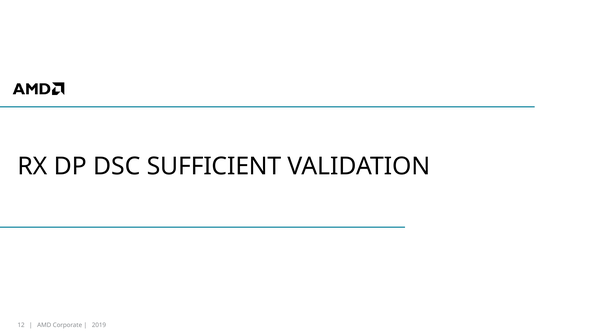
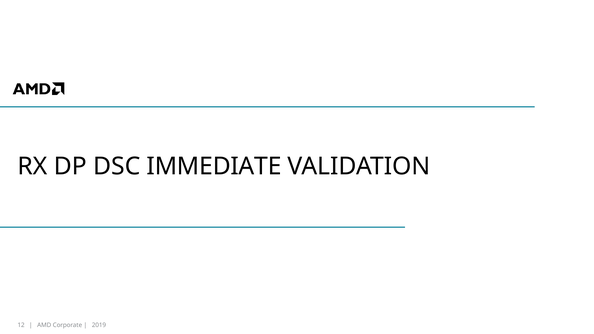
SUFFICIENT: SUFFICIENT -> IMMEDIATE (214, 167)
